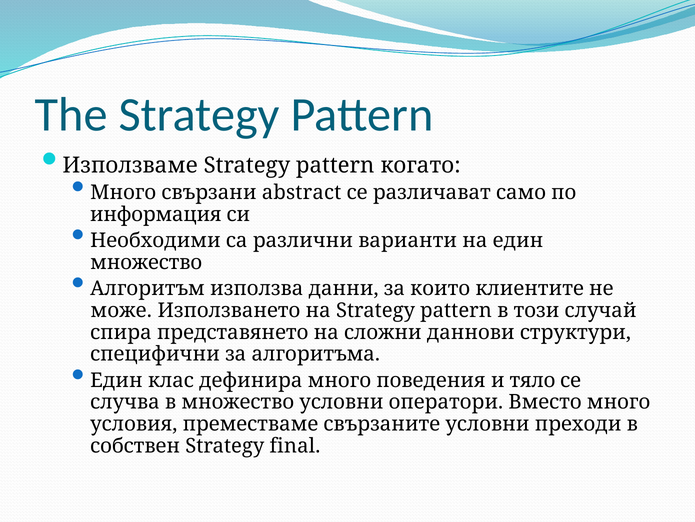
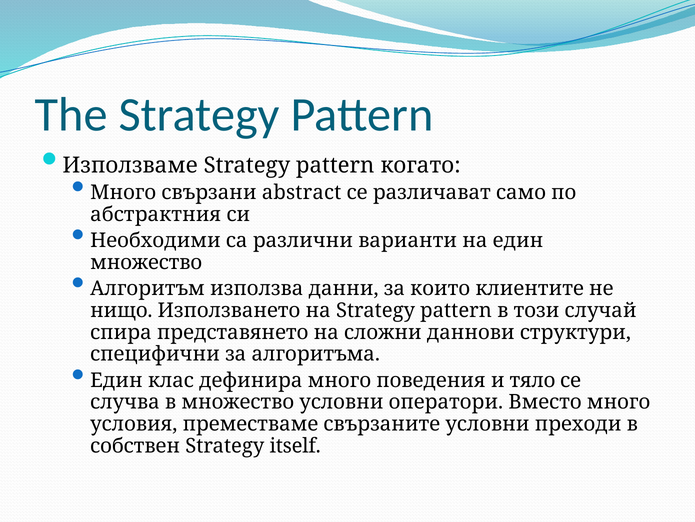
информация: информация -> абстрактния (156, 214)
може: може -> нищо (121, 310)
final: final -> itself (295, 445)
